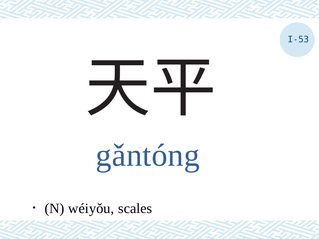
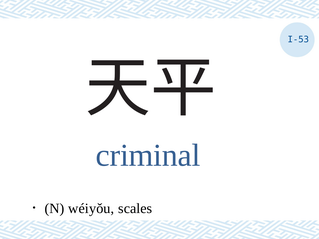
gǎntóng: gǎntóng -> criminal (148, 155)
